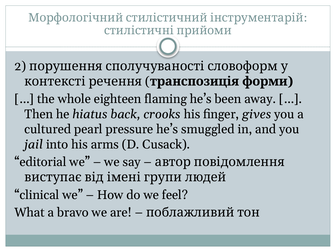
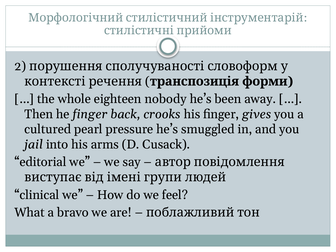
flaming: flaming -> nobody (166, 99)
he hiatus: hiatus -> finger (90, 114)
